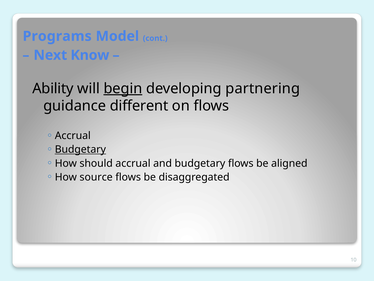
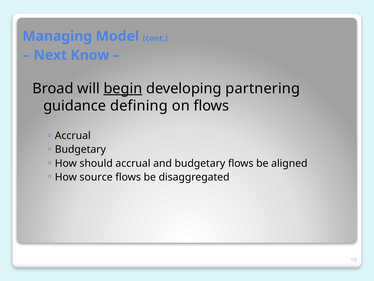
Programs: Programs -> Managing (57, 36)
Ability: Ability -> Broad (53, 88)
different: different -> defining (139, 106)
Budgetary underline: present -> none (80, 149)
